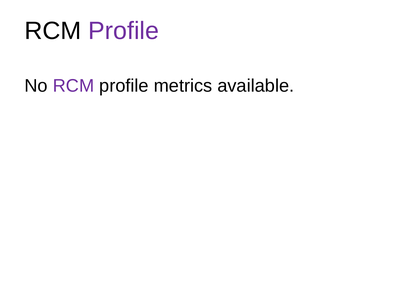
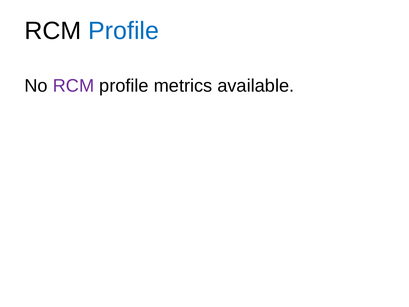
Profile colour: purple -> blue (124, 31)
